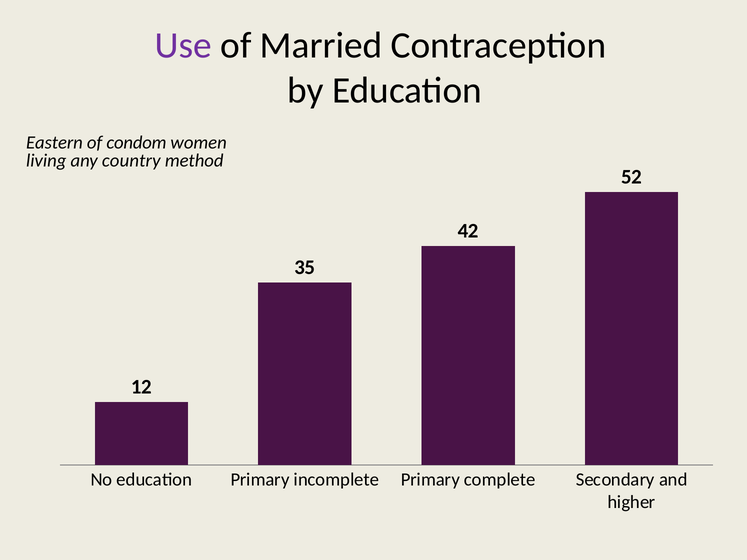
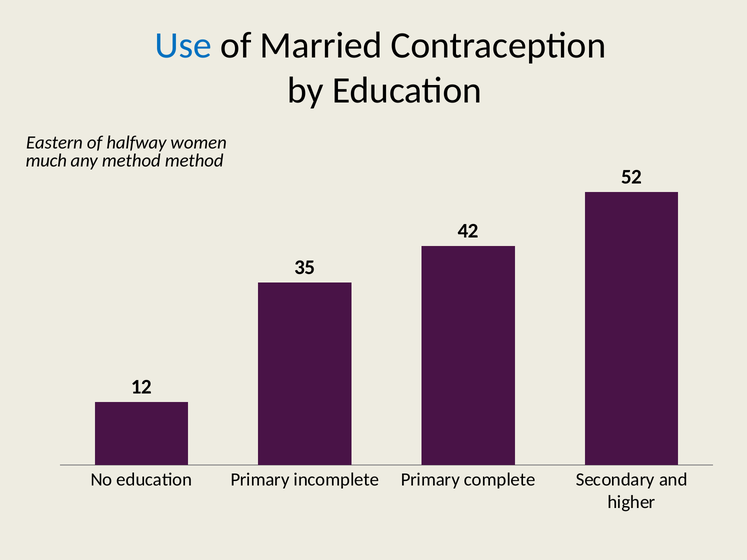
Use colour: purple -> blue (183, 46)
condom: condom -> halfway (136, 143)
living: living -> much (46, 161)
any country: country -> method (131, 161)
